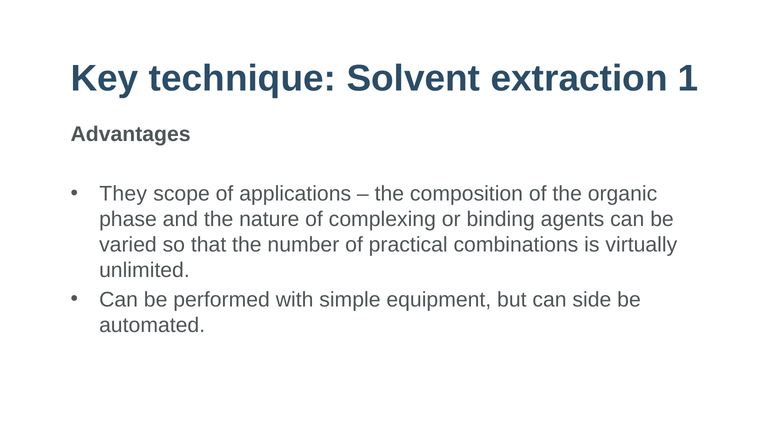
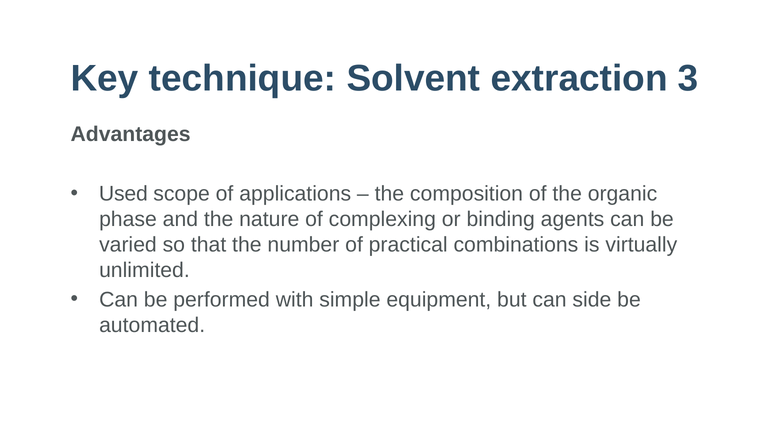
1: 1 -> 3 (688, 79)
They: They -> Used (123, 194)
